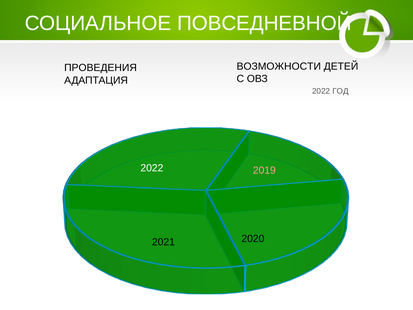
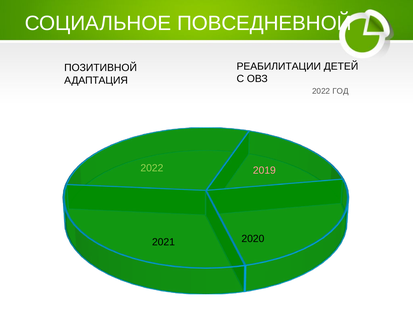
ВОЗМОЖНОСТИ: ВОЗМОЖНОСТИ -> РЕАБИЛИТАЦИИ (279, 66)
ПРОВЕДЕНИЯ: ПРОВЕДЕНИЯ -> ПОЗИТИВНОЙ (101, 68)
2022 colour: white -> light green (152, 168)
